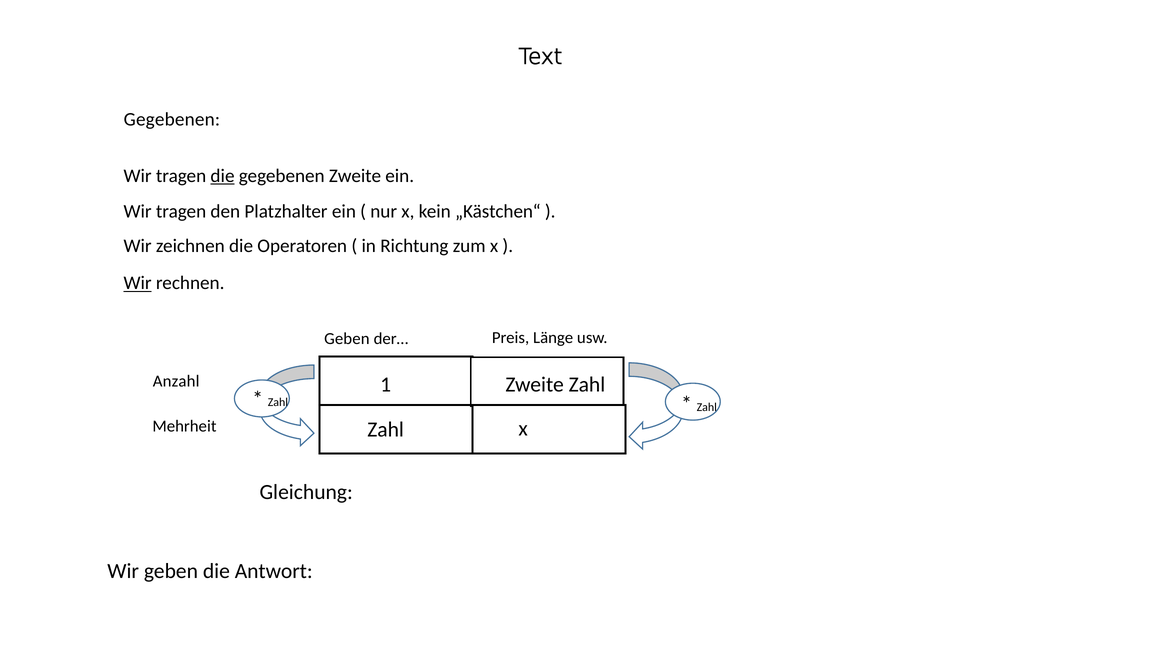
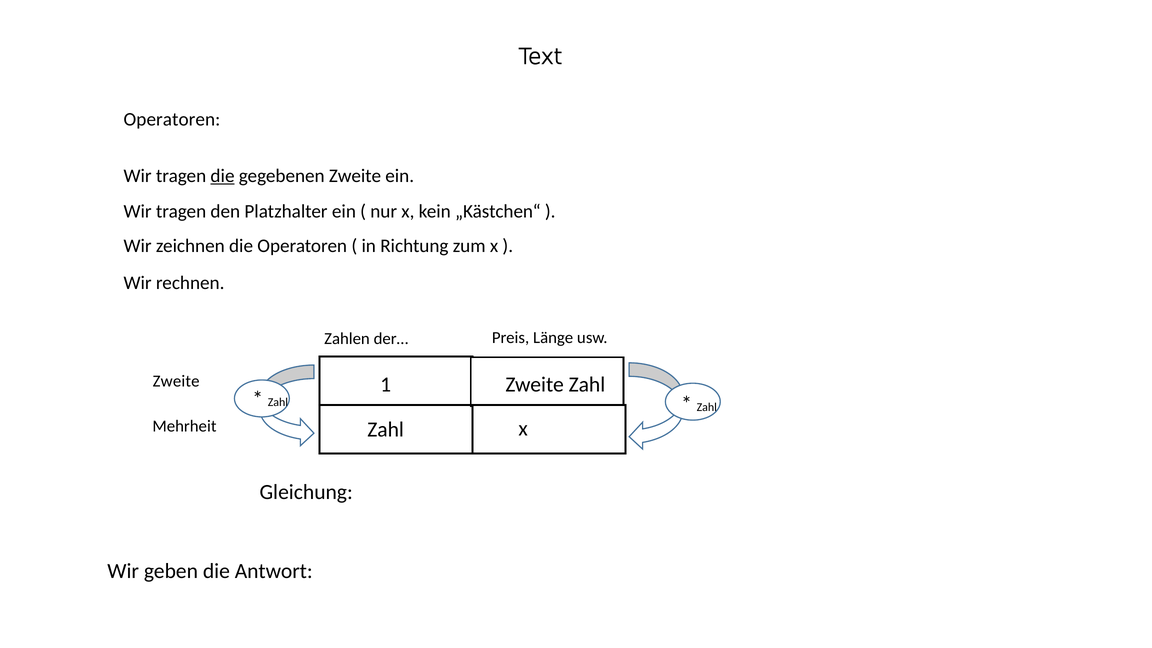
Gegebenen: Gegebenen -> Operatoren (172, 119)
Wir underline: present -> none (138, 283)
Geben: Geben -> Zahlen (347, 339)
Anzahl: Anzahl -> Zweite (176, 381)
